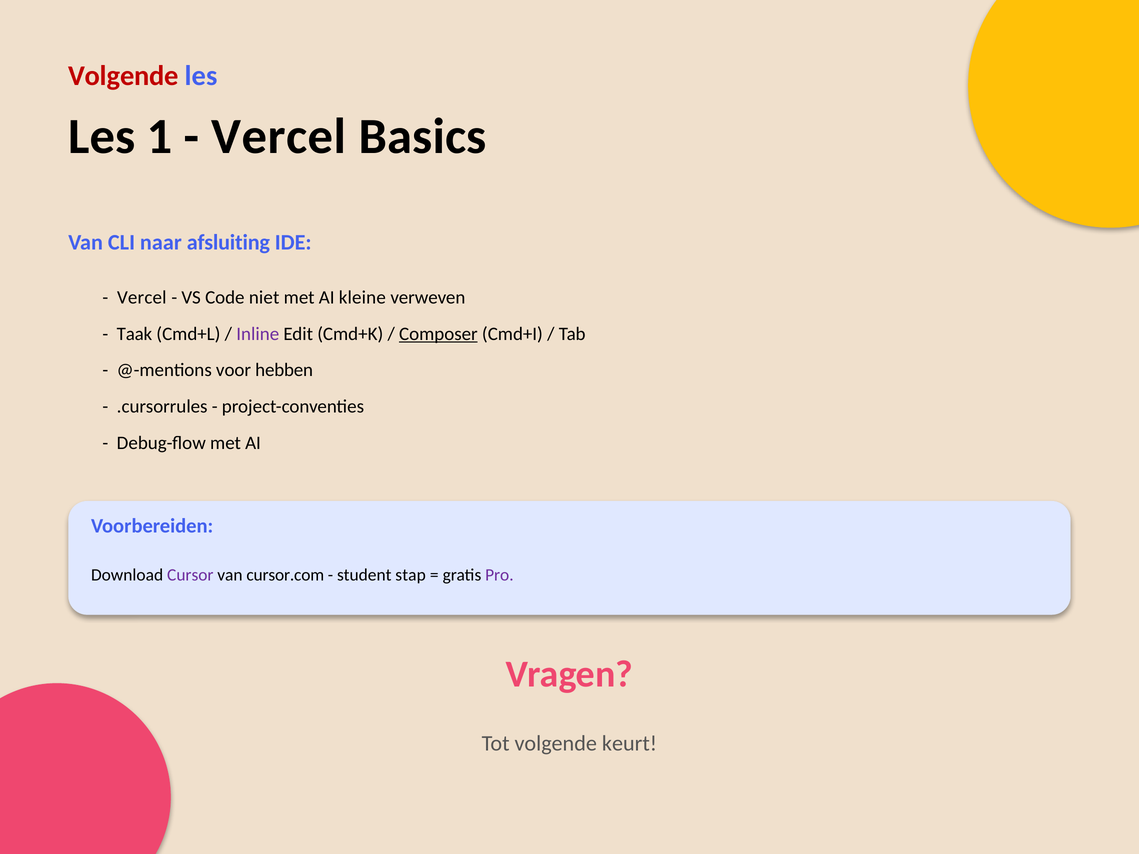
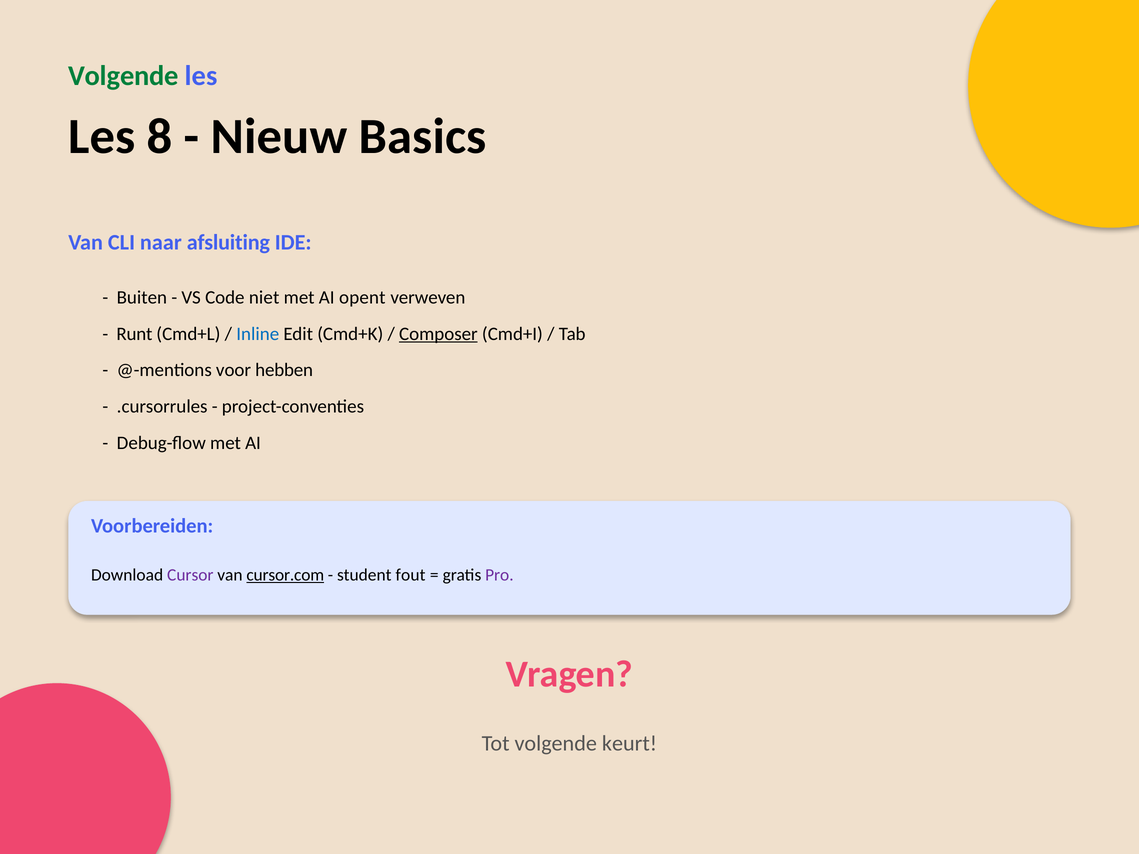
Volgende colour: red -> green (123, 76)
1: 1 -> 8 (160, 136)
Vercel: Vercel -> Nieuw (279, 136)
Vercel: Vercel -> Buiten (142, 297)
kleine: kleine -> opent (362, 297)
Taak: Taak -> Runt (134, 334)
Inline colour: purple -> blue (258, 334)
cursor.com underline: none -> present (285, 575)
stap: stap -> fout (411, 575)
